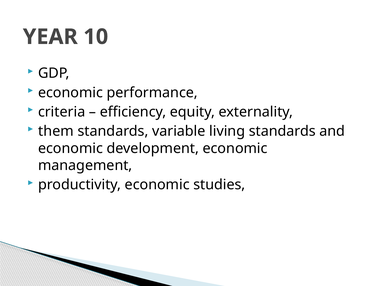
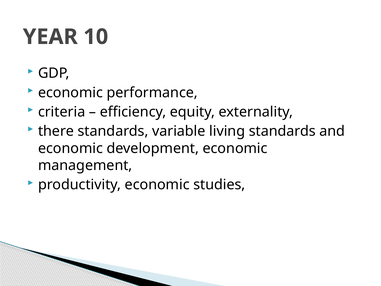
them: them -> there (56, 131)
